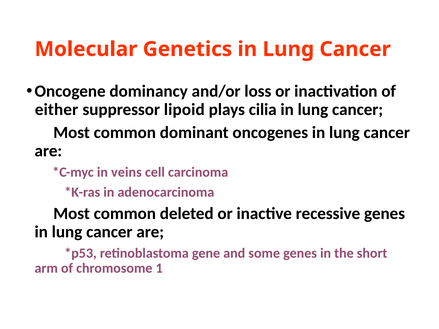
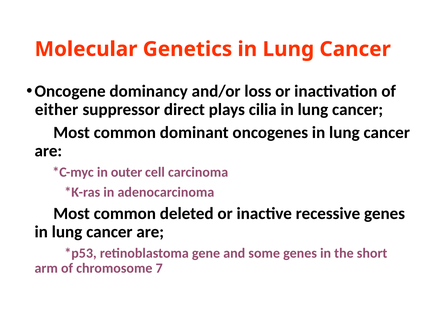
lipoid: lipoid -> direct (184, 110)
veins: veins -> outer (127, 172)
1: 1 -> 7 (159, 269)
